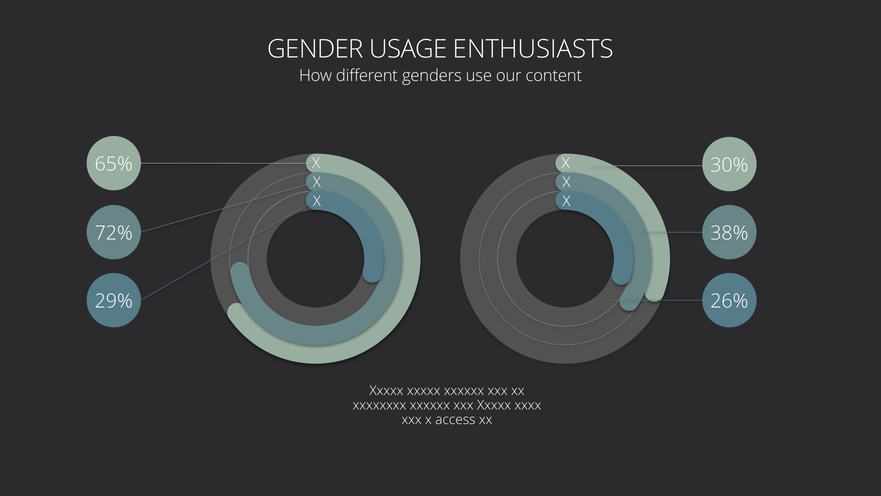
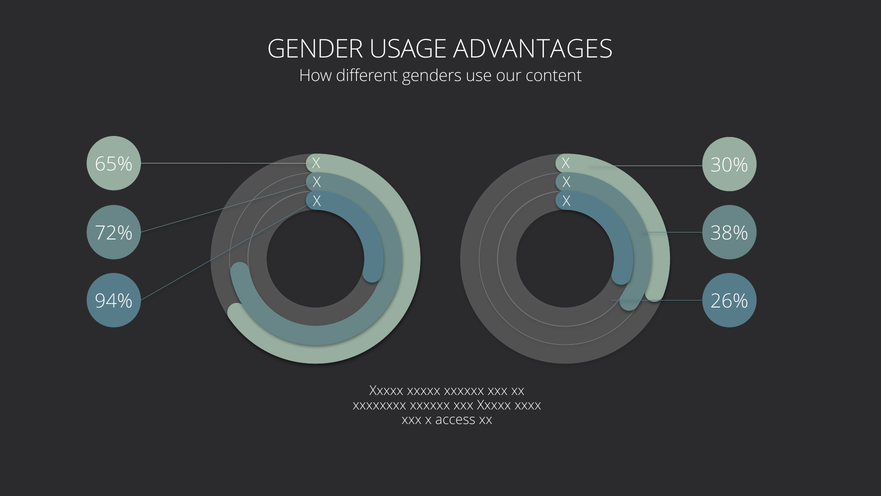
ENTHUSIASTS: ENTHUSIASTS -> ADVANTAGES (533, 49)
29%: 29% -> 94% (114, 301)
